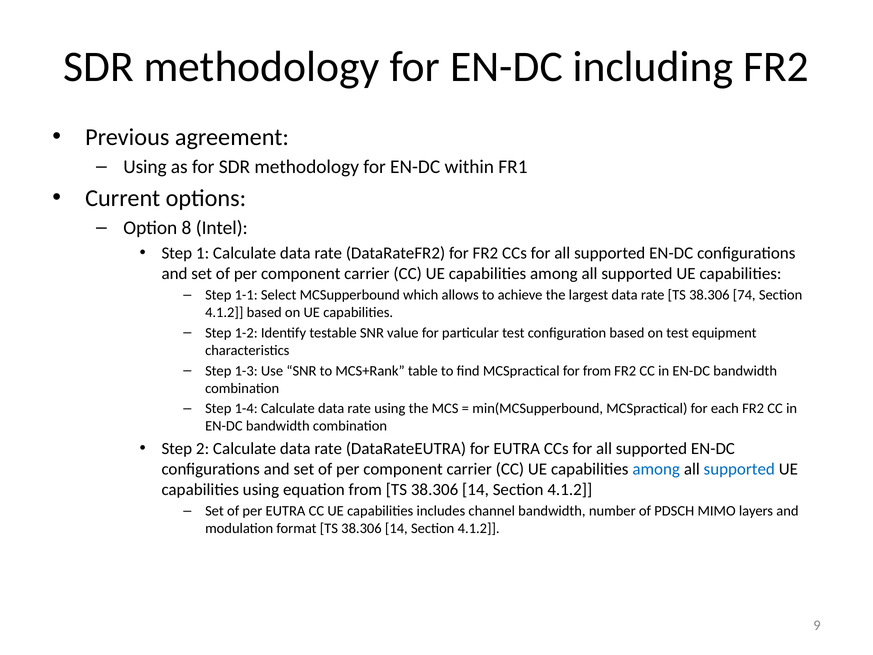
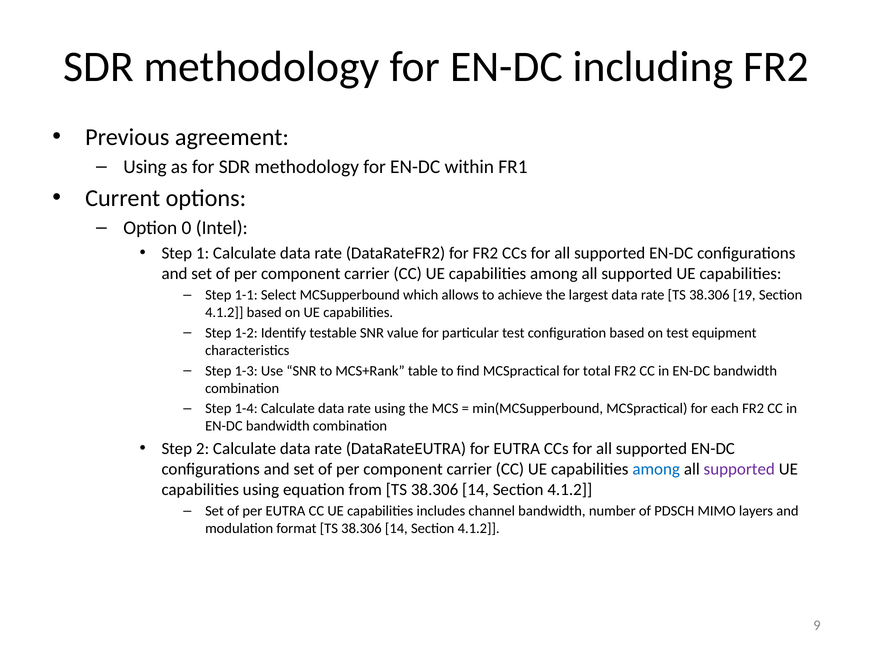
8: 8 -> 0 (187, 228)
74: 74 -> 19 (744, 295)
for from: from -> total (597, 371)
supported colour: blue -> purple (739, 469)
